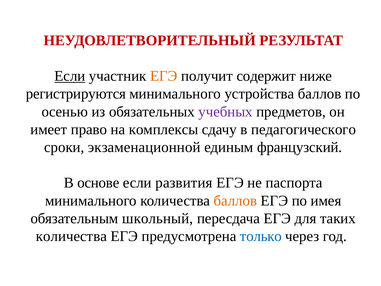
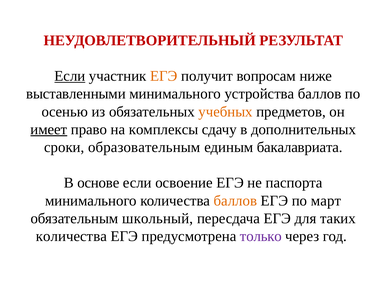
содержит: содержит -> вопросам (266, 76)
регистрируются: регистрируются -> выставленными (76, 94)
учебных colour: purple -> orange (226, 112)
имеет underline: none -> present (49, 129)
педагогического: педагогического -> дополнительных (304, 129)
экзаменационной: экзаменационной -> образовательным (144, 147)
французский: французский -> бакалавриата (300, 147)
развития: развития -> освоение (184, 183)
имея: имея -> март (326, 200)
только colour: blue -> purple (261, 236)
